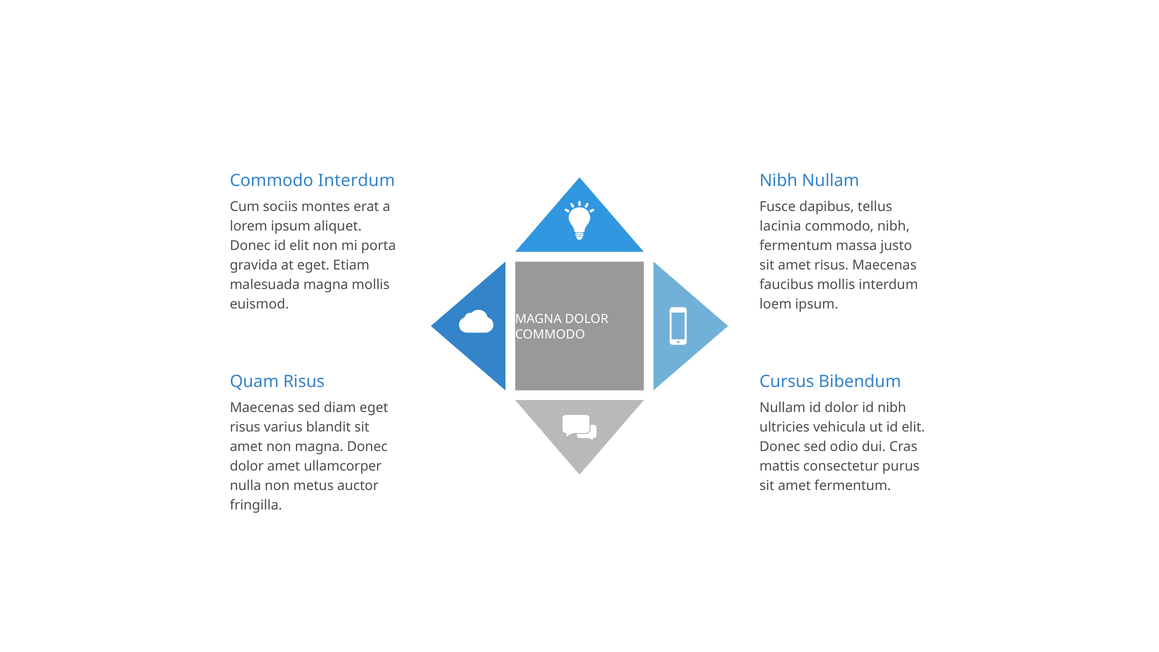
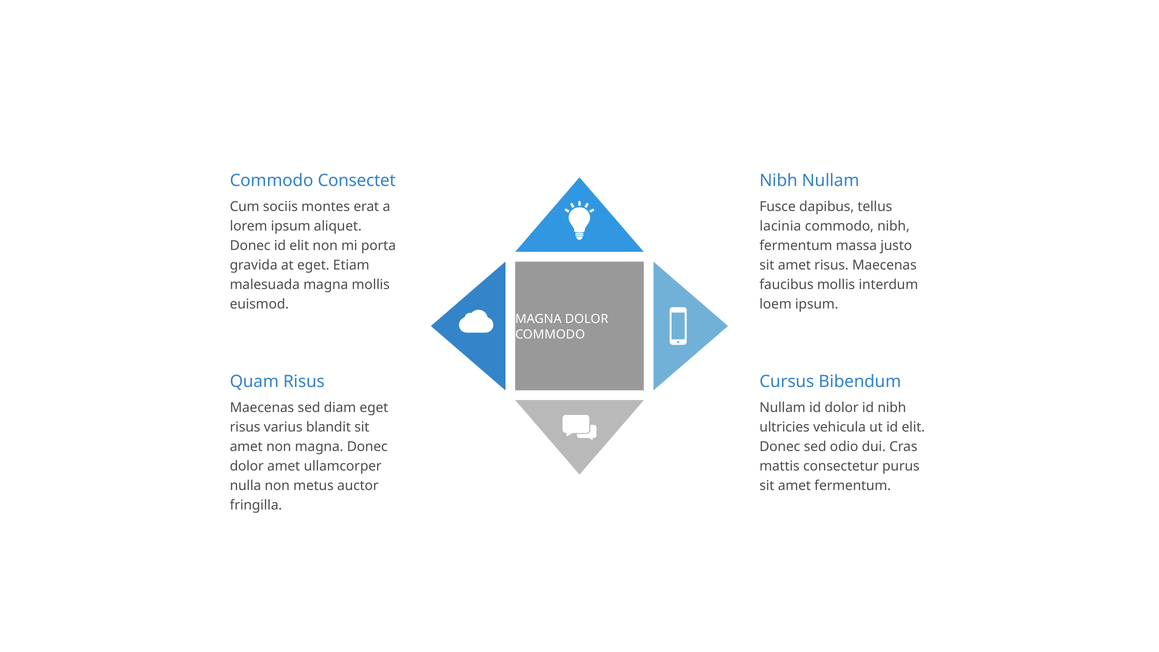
Commodo Interdum: Interdum -> Consectet (357, 180)
